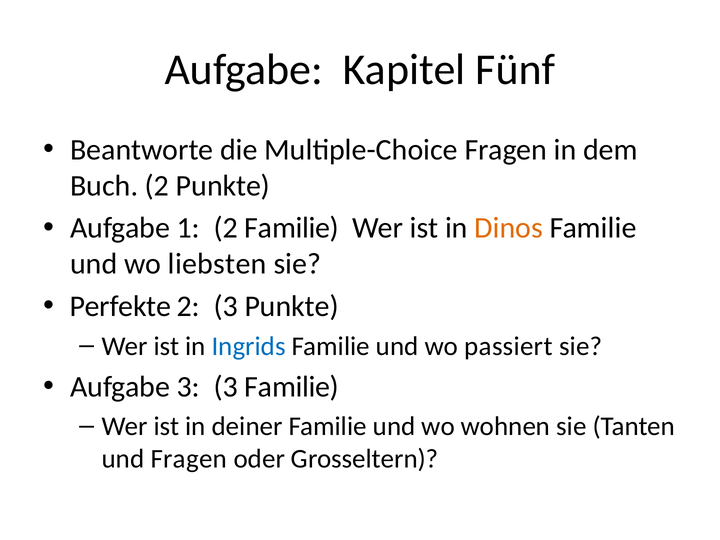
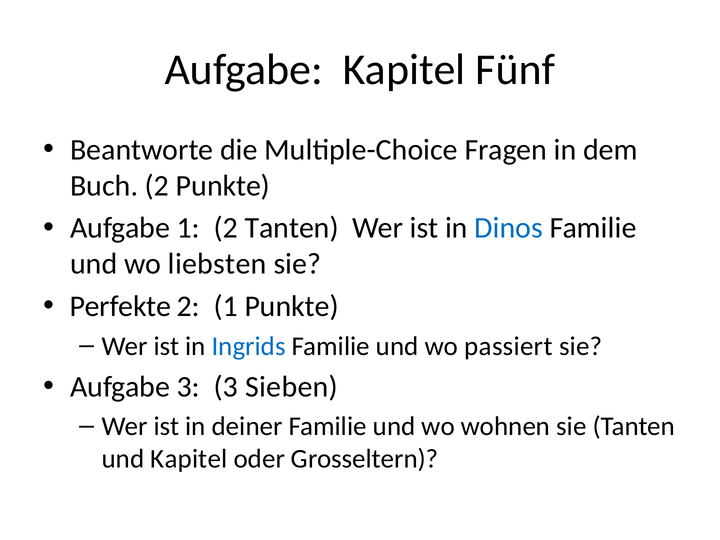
2 Familie: Familie -> Tanten (292, 228)
Dinos colour: orange -> blue (509, 228)
2 3: 3 -> 1 (226, 307)
3 Familie: Familie -> Sieben (291, 387)
und Fragen: Fragen -> Kapitel (189, 459)
